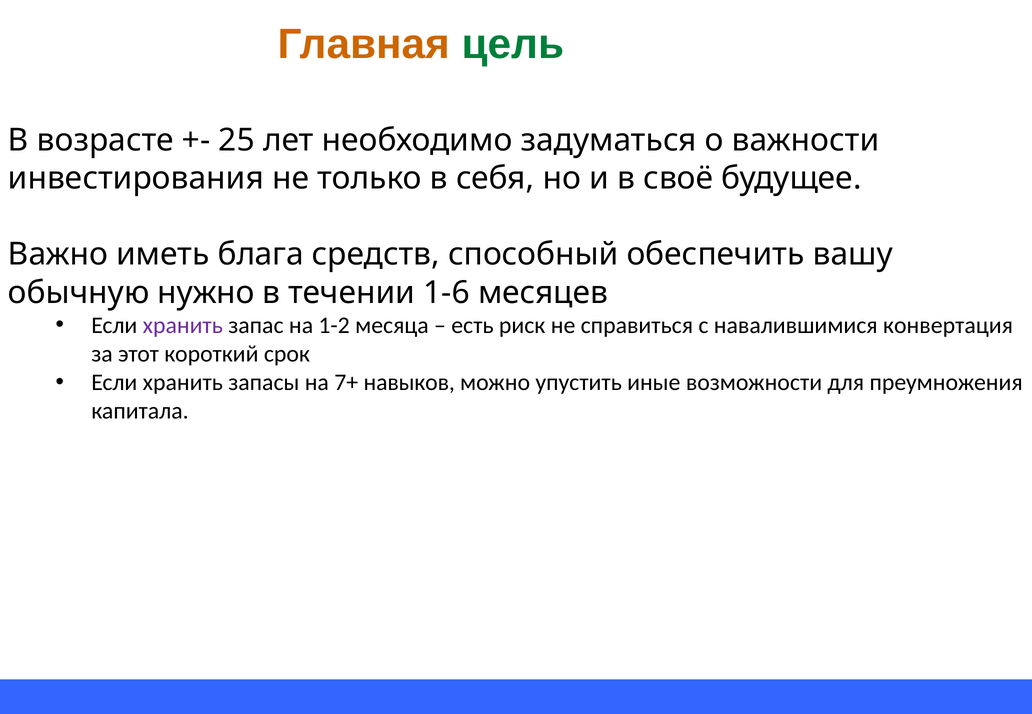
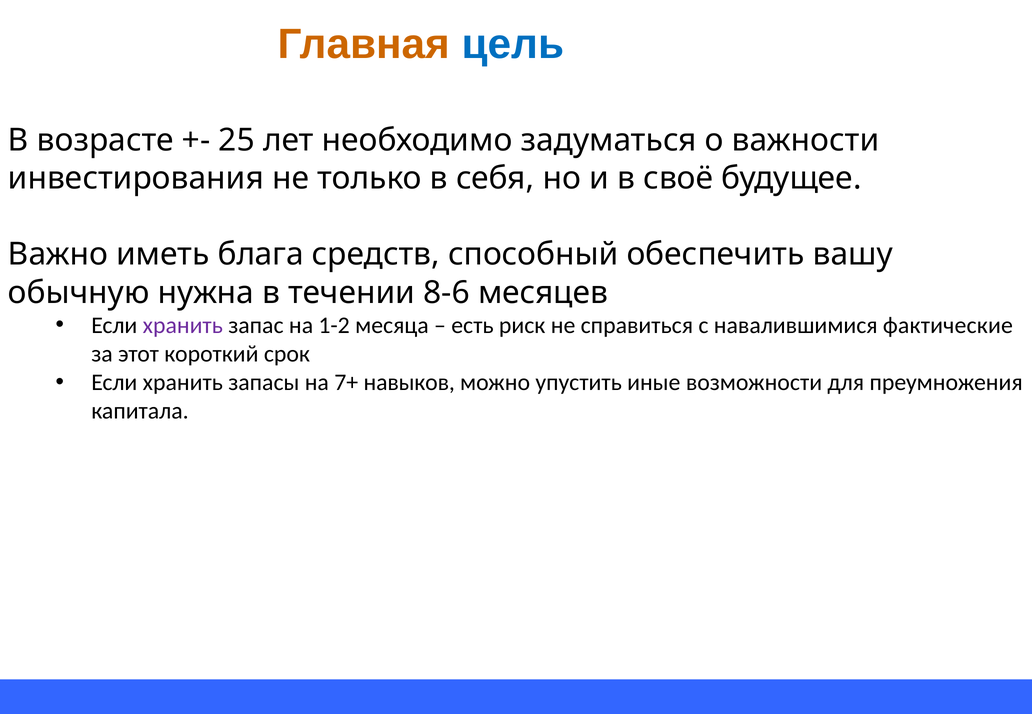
цель colour: green -> blue (513, 44)
нужно: нужно -> нужна (206, 293)
1-6: 1-6 -> 8-6 (446, 293)
конвертация: конвертация -> фактические (948, 326)
